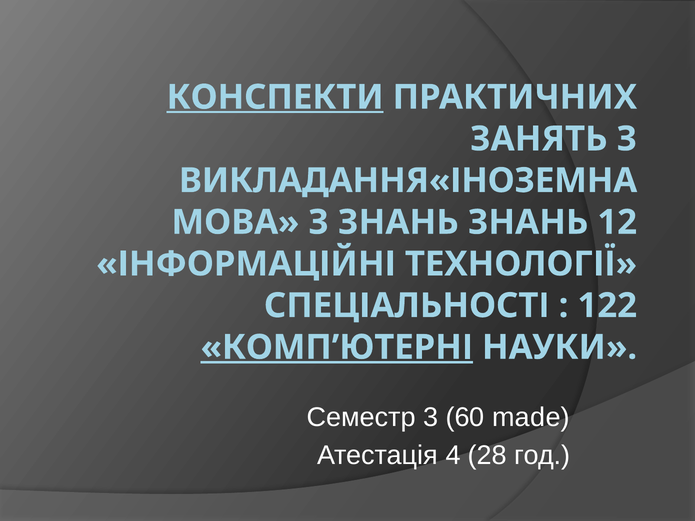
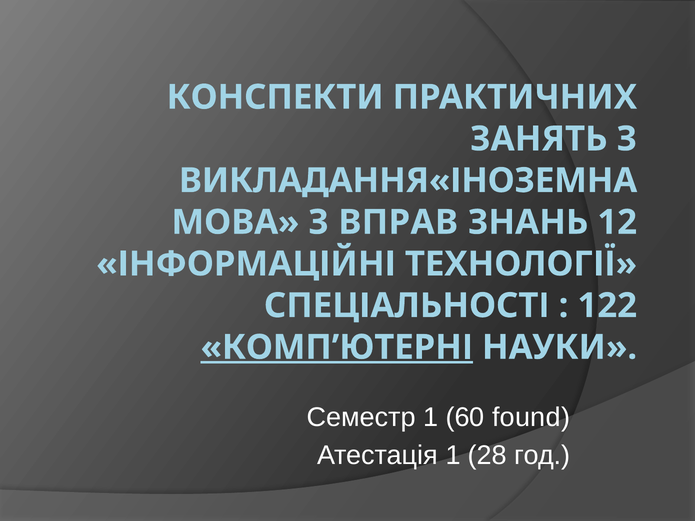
КОНСПЕКТИ underline: present -> none (275, 97)
З ЗНАНЬ: ЗНАНЬ -> ВПРАВ (398, 222)
Семестр 3: 3 -> 1 (431, 418)
made: made -> found (531, 418)
Атестація 4: 4 -> 1 (453, 455)
